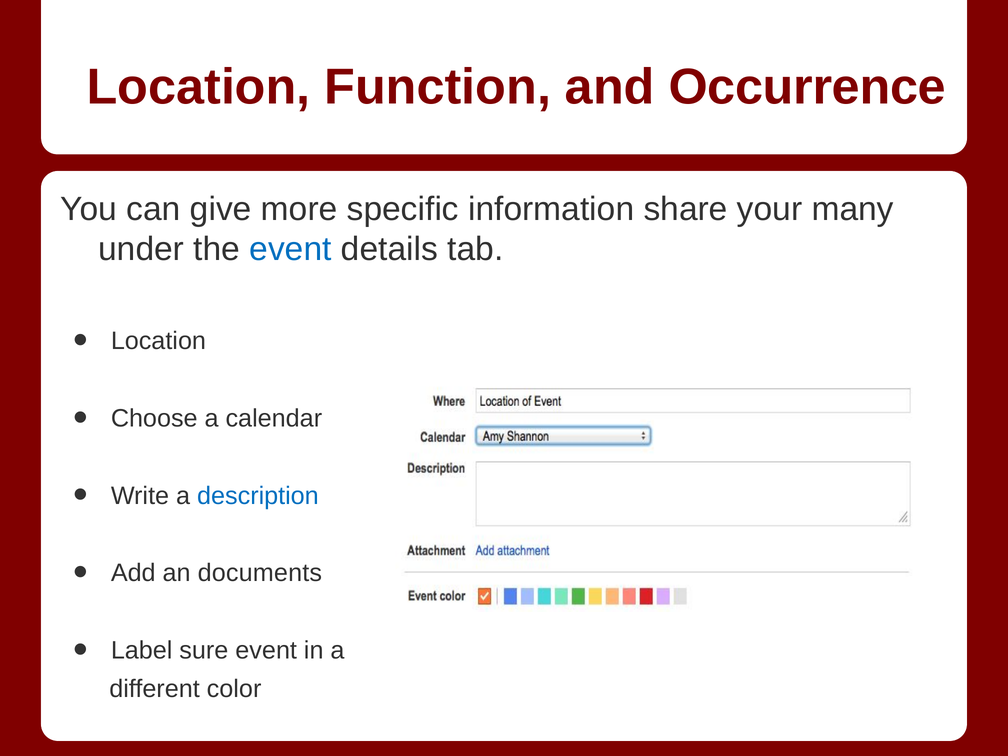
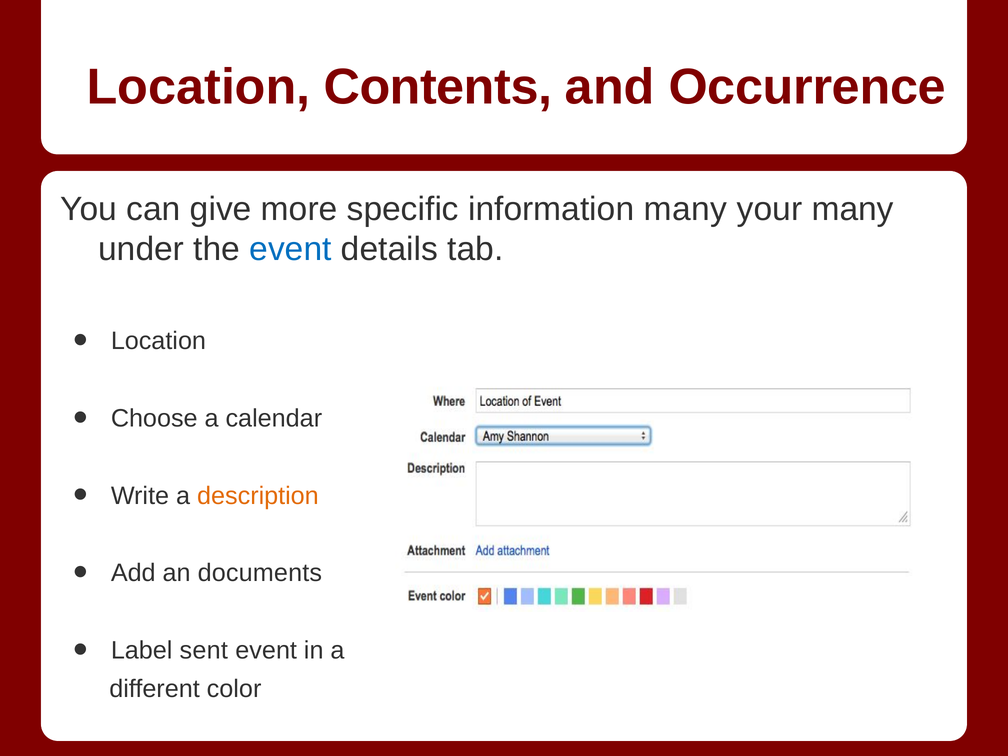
Function: Function -> Contents (438, 87)
information share: share -> many (685, 209)
description colour: blue -> orange (258, 496)
sure: sure -> sent (204, 650)
